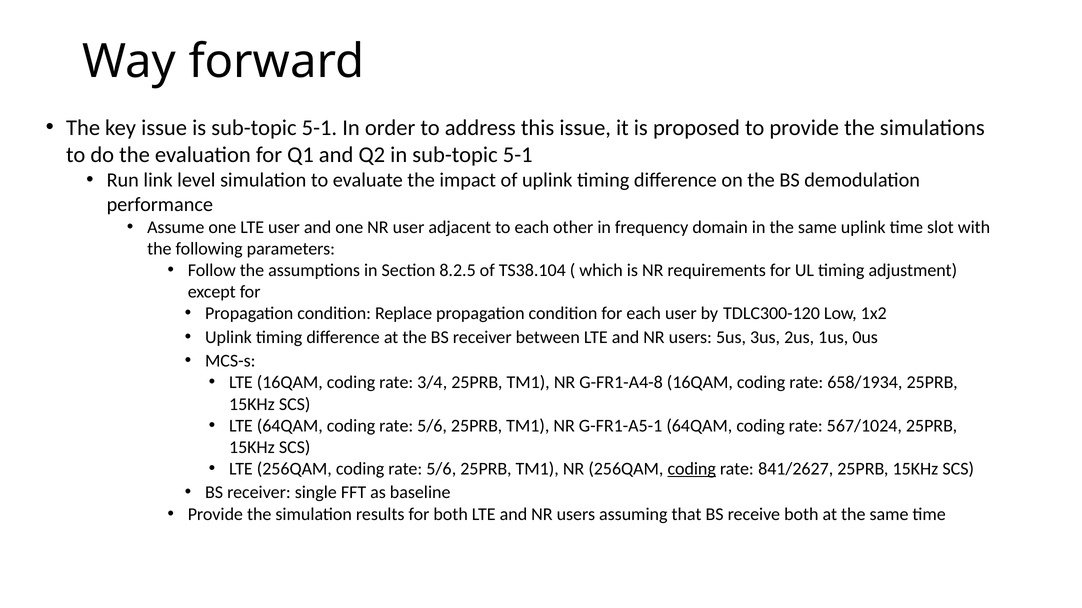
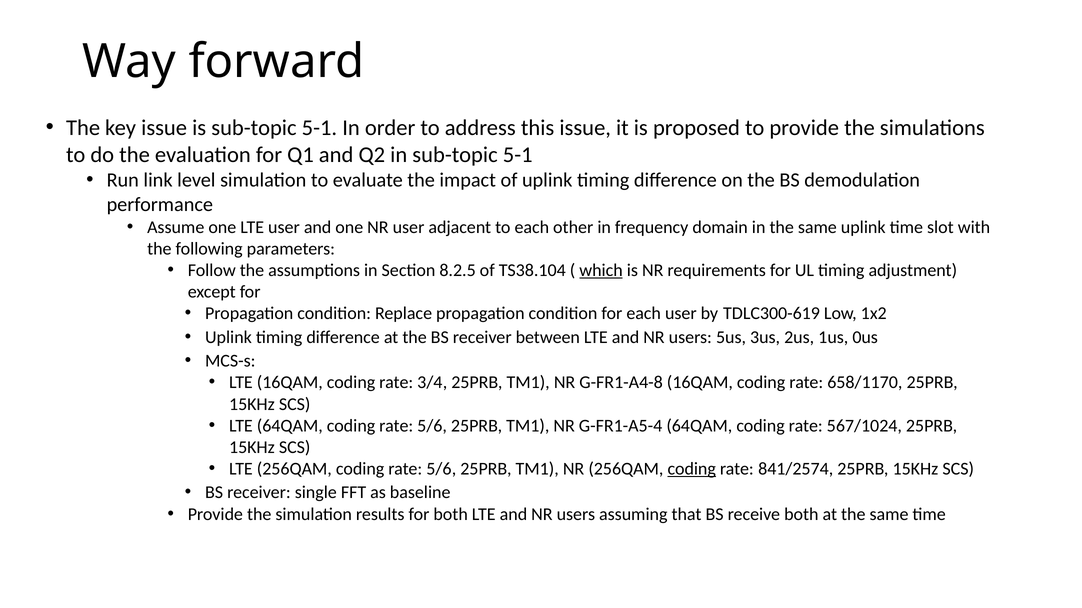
which underline: none -> present (601, 271)
TDLC300-120: TDLC300-120 -> TDLC300-619 (772, 314)
658/1934: 658/1934 -> 658/1170 (865, 383)
G-FR1-A5-1: G-FR1-A5-1 -> G-FR1-A5-4 (621, 426)
841/2627: 841/2627 -> 841/2574 (796, 469)
